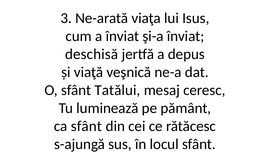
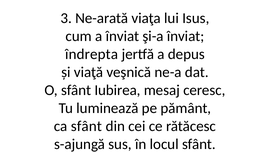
deschisă: deschisă -> îndrepta (92, 54)
Tatălui: Tatălui -> Iubirea (117, 90)
